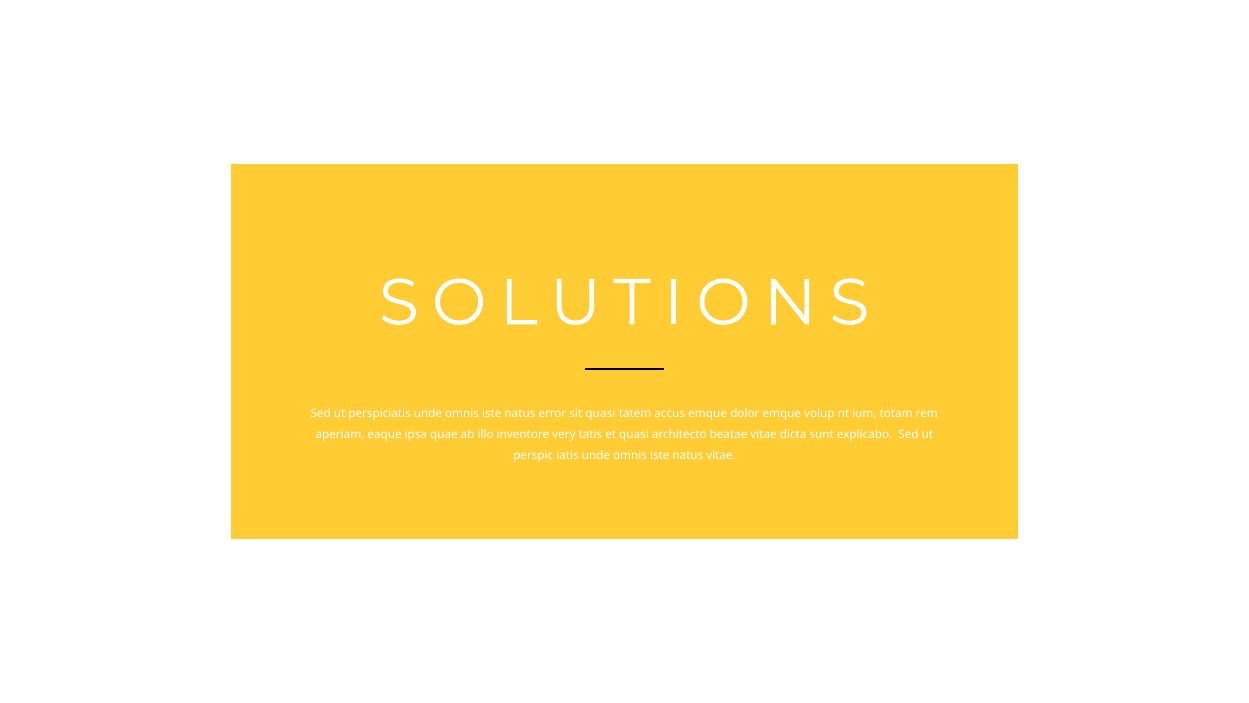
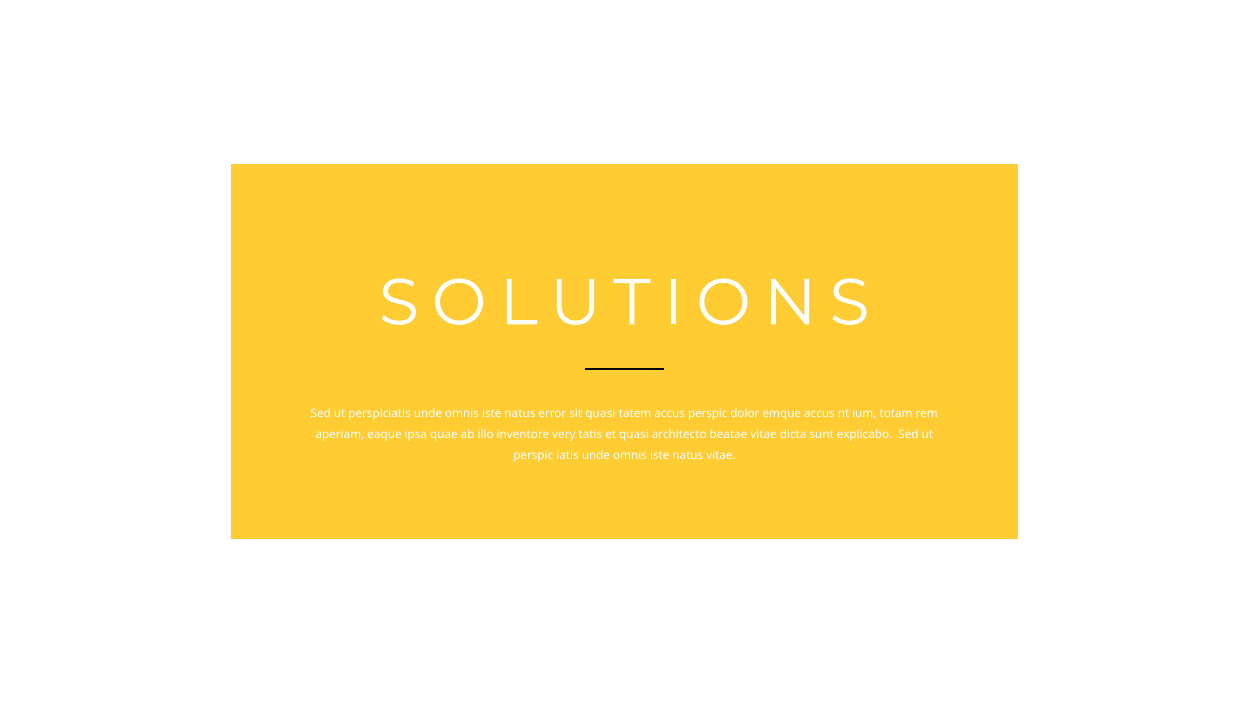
accus emque: emque -> perspic (708, 413)
emque volup: volup -> accus (819, 413)
